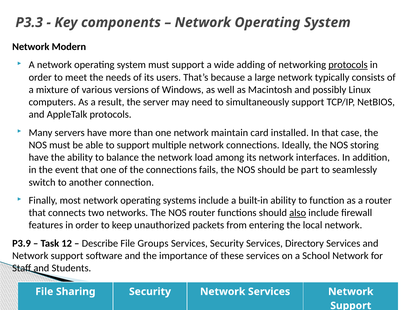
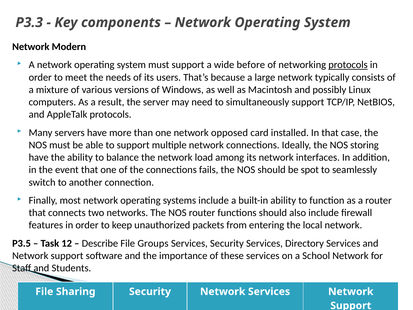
adding: adding -> before (251, 65)
maintain: maintain -> opposed (230, 133)
part: part -> spot (310, 170)
also underline: present -> none (298, 213)
P3.9: P3.9 -> P3.5 (22, 243)
